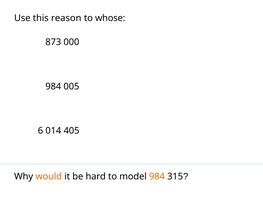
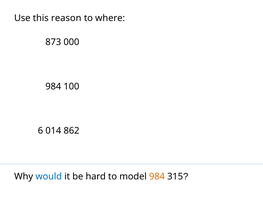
whose: whose -> where (110, 18)
005: 005 -> 100 (71, 87)
405: 405 -> 862 (72, 131)
would colour: orange -> blue (49, 177)
